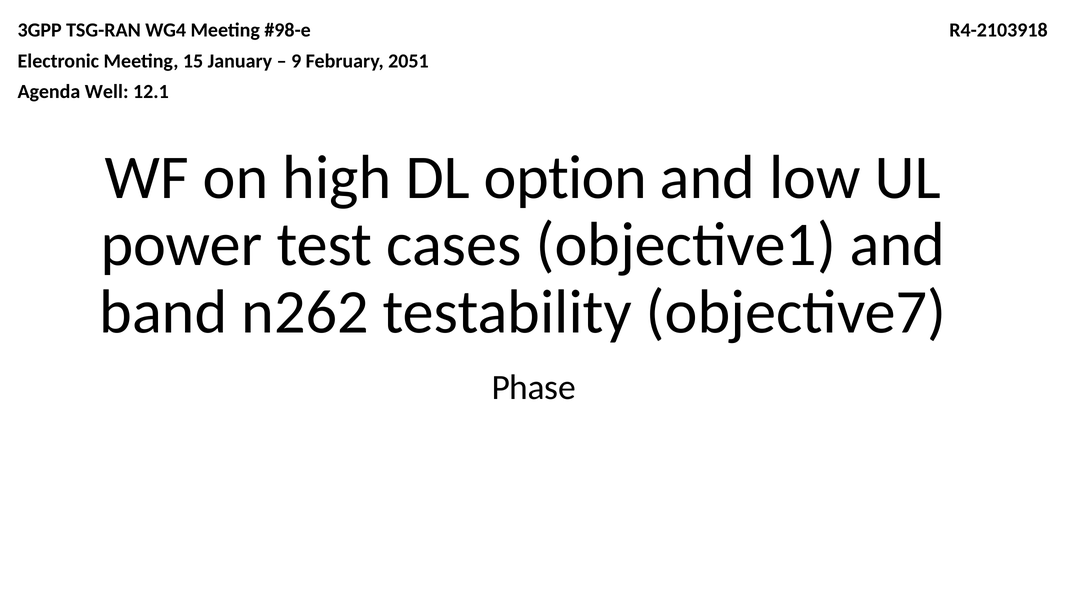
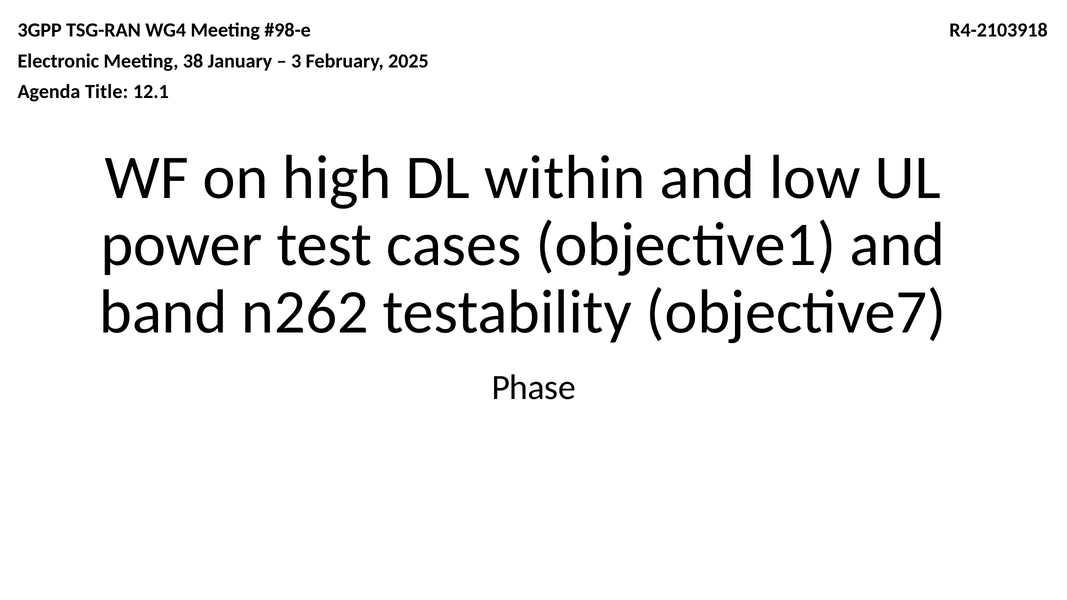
15: 15 -> 38 (193, 61)
9: 9 -> 3 (296, 61)
2051: 2051 -> 2025 (408, 61)
Well: Well -> Title (107, 92)
option: option -> within (565, 178)
